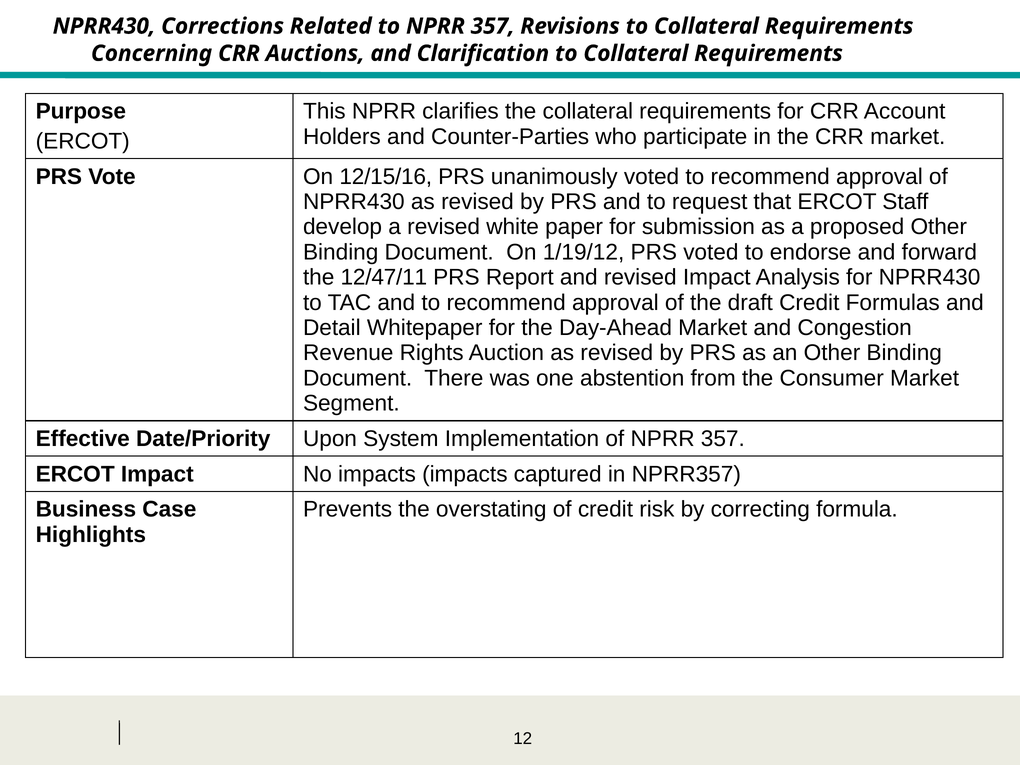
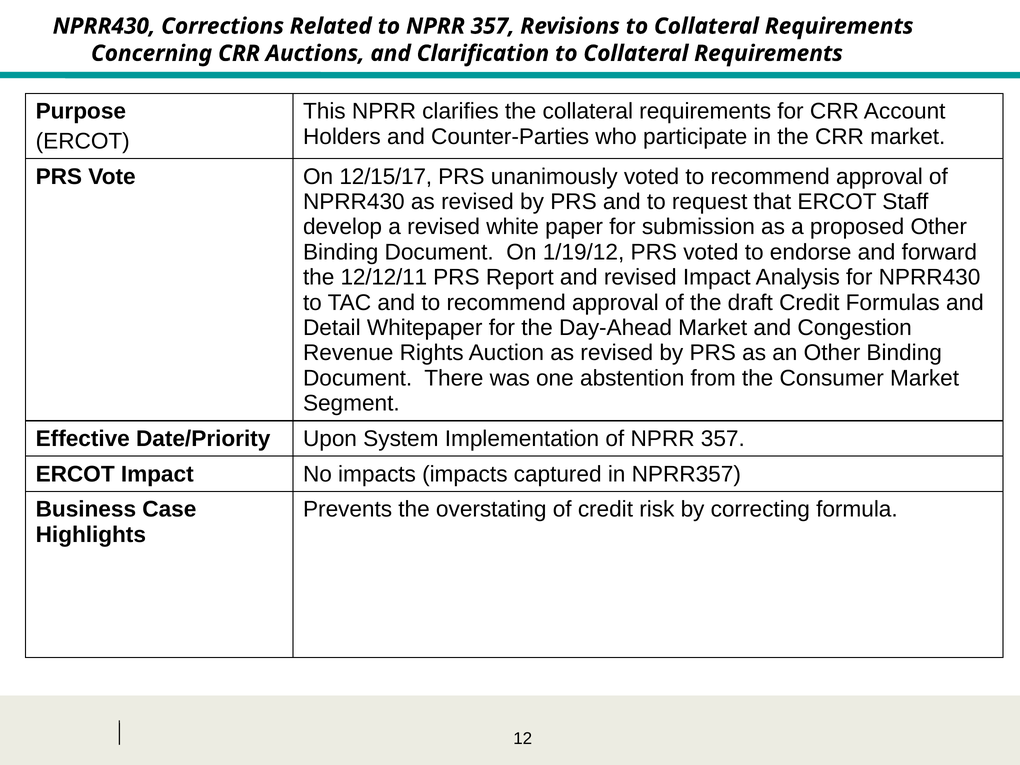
12/15/16: 12/15/16 -> 12/15/17 (386, 177)
12/47/11: 12/47/11 -> 12/12/11 (384, 277)
